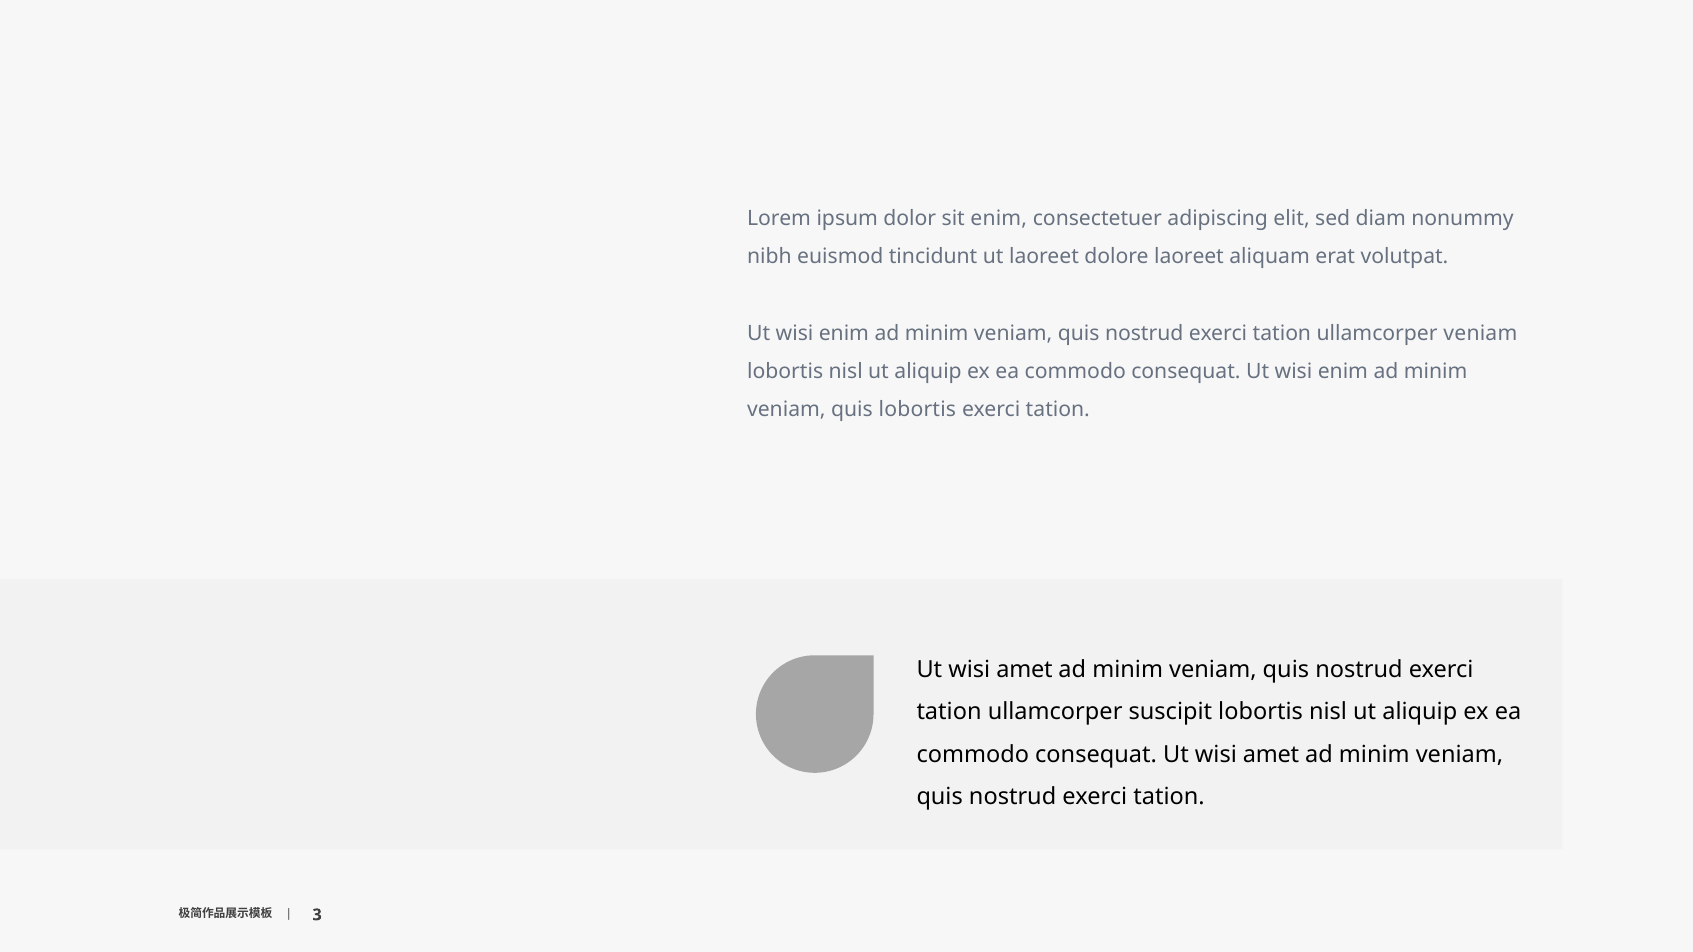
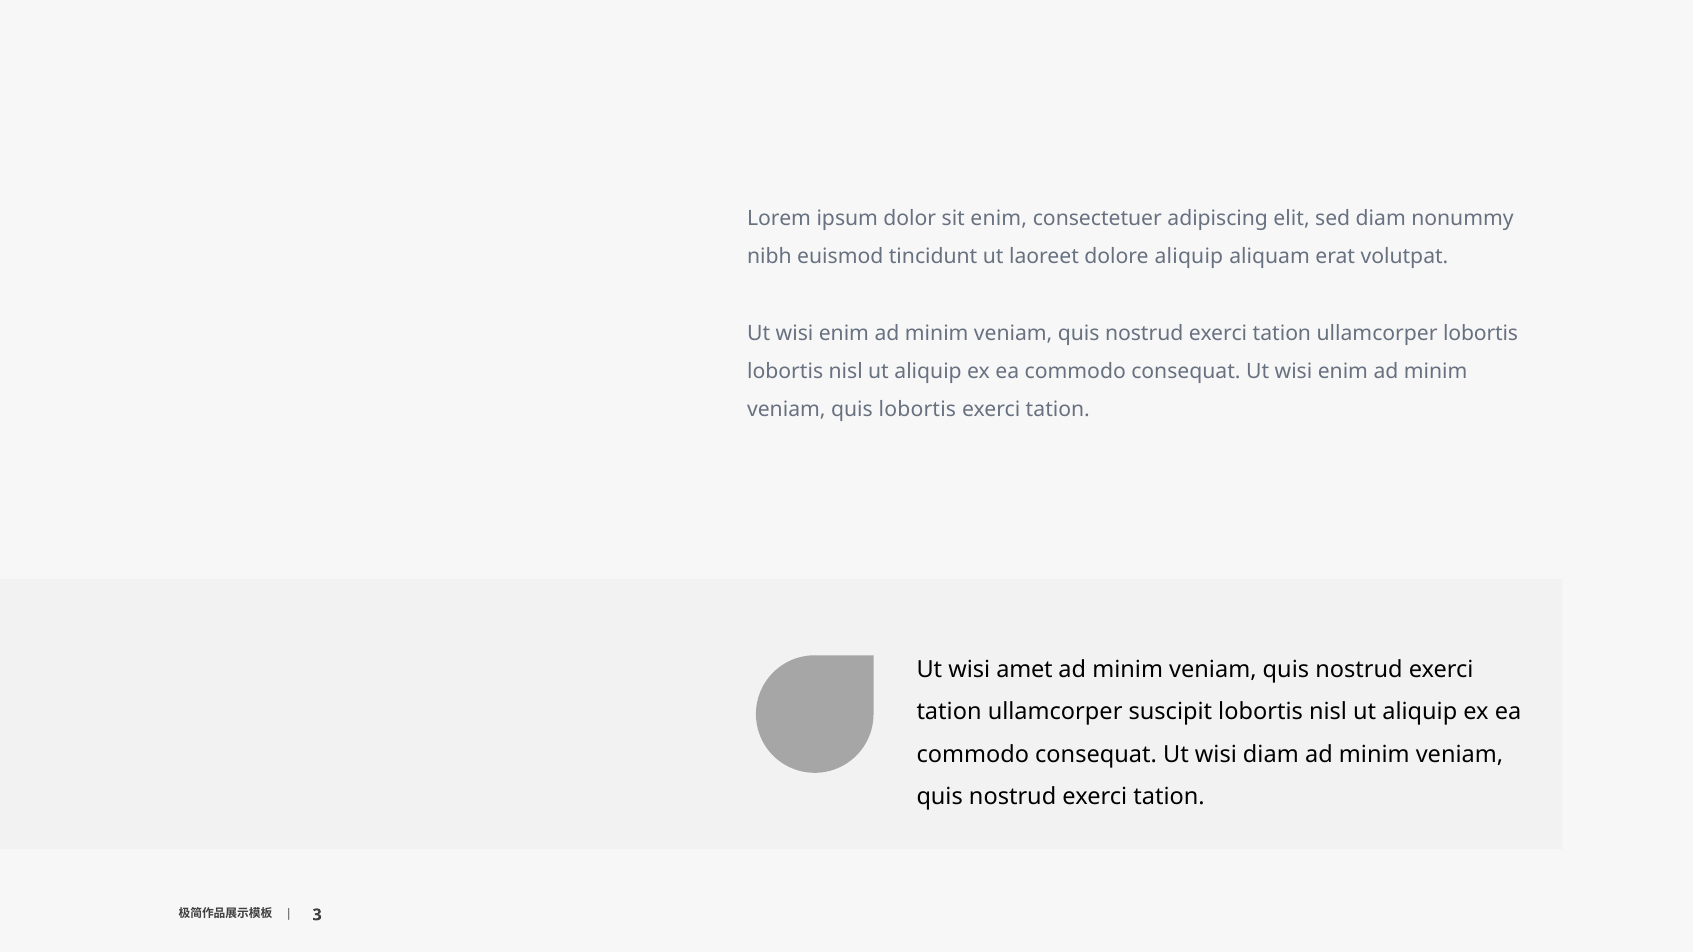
dolore laoreet: laoreet -> aliquip (1189, 257)
ullamcorper veniam: veniam -> lobortis (1481, 333)
consequat Ut wisi amet: amet -> diam (1271, 755)
